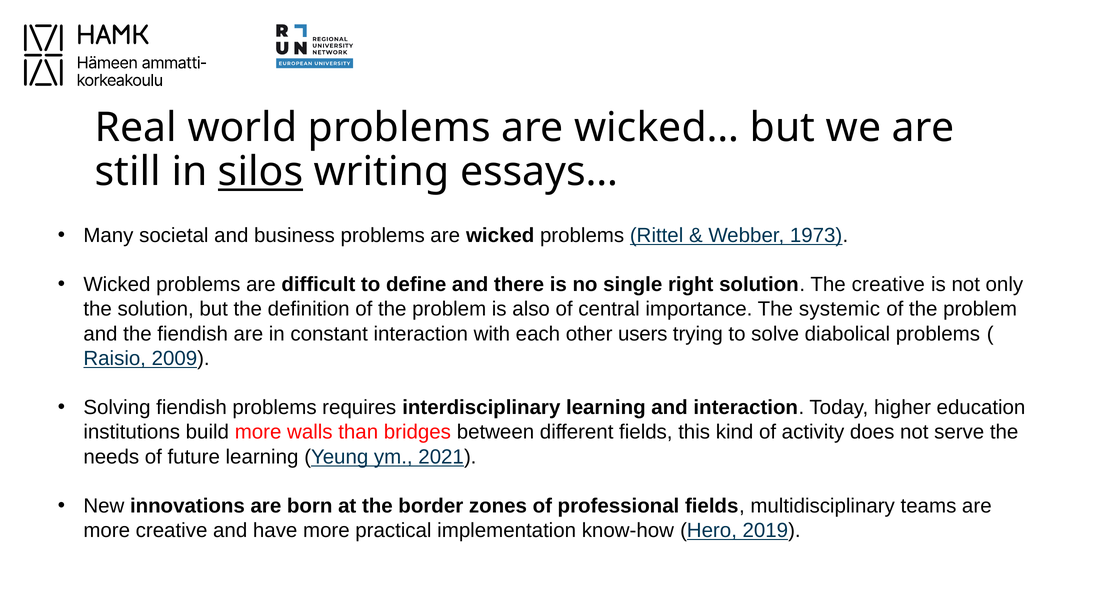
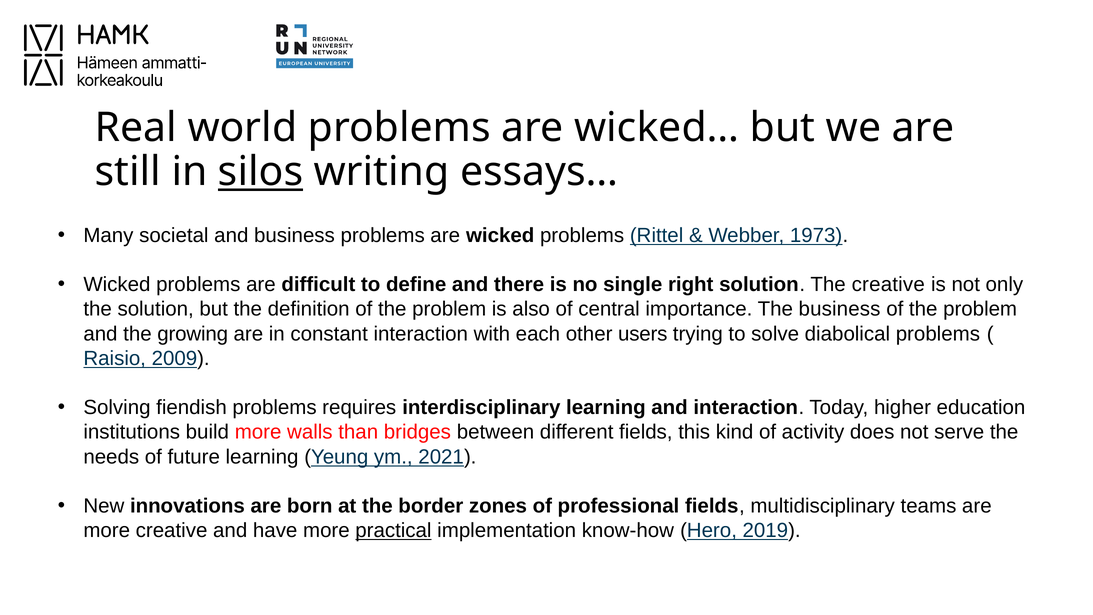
The systemic: systemic -> business (840, 309)
the fiendish: fiendish -> growing (193, 334)
practical underline: none -> present (393, 530)
